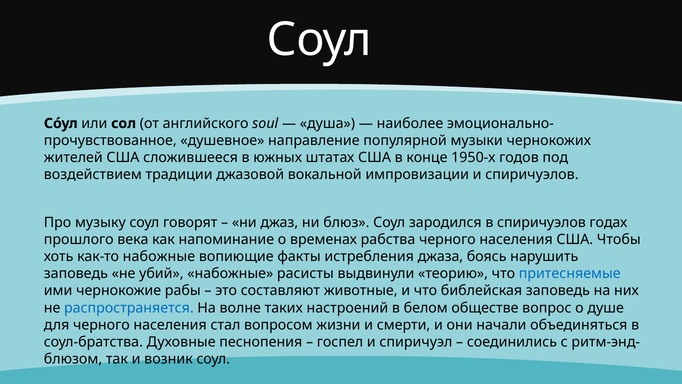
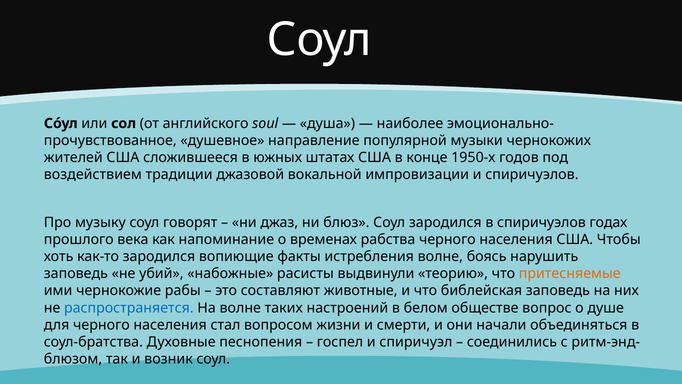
как-то набожные: набожные -> зародился (159, 256)
истребления джаза: джаза -> волне (440, 256)
притесняемые colour: blue -> orange (570, 273)
